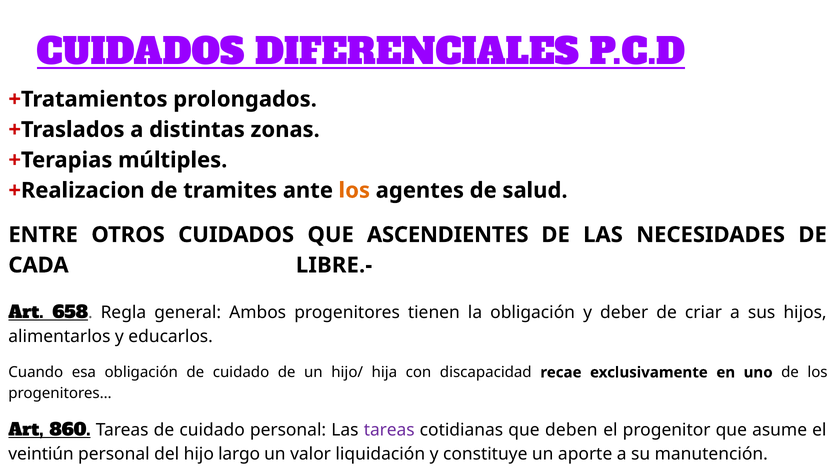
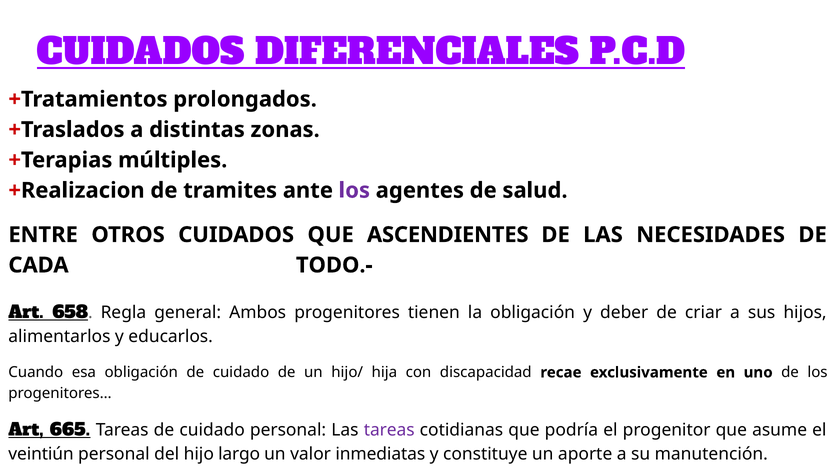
los colour: orange -> purple (354, 191)
LIBRE.-: LIBRE.- -> TODO.- (334, 265)
860: 860 -> 665 (70, 430)
deben: deben -> podría (571, 430)
liquidación: liquidación -> inmediatas (380, 454)
